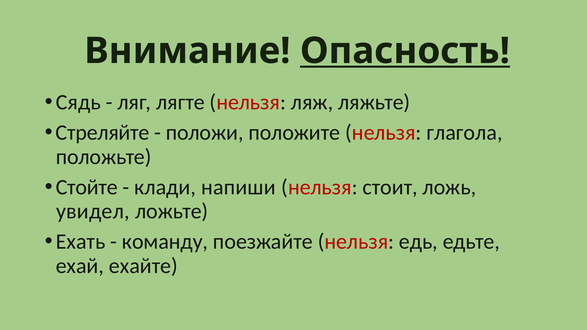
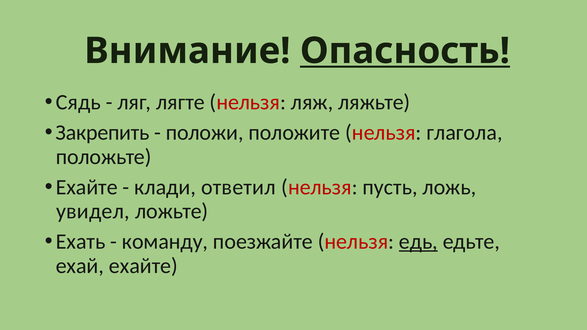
Стреляйте: Стреляйте -> Закрепить (103, 133)
Стойте: Стойте -> Ехайте (87, 187)
напиши: напиши -> ответил (238, 187)
стоит: стоит -> пусть (390, 187)
едь underline: none -> present (418, 242)
